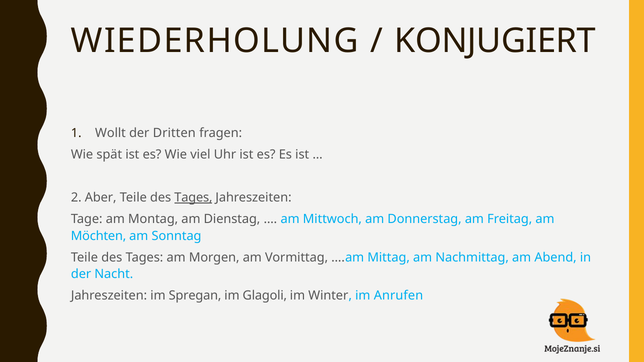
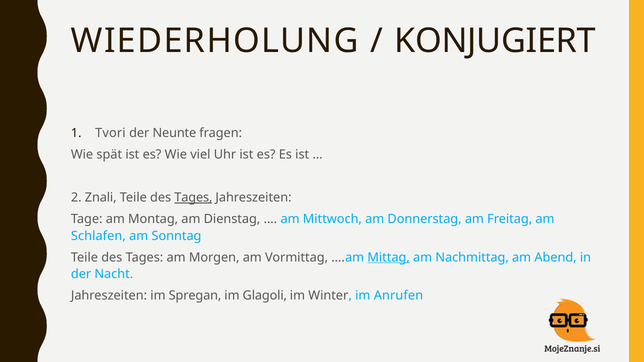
Wollt: Wollt -> Tvori (110, 133)
Dritten: Dritten -> Neunte (174, 133)
Aber: Aber -> Znali (101, 198)
Möchten: Möchten -> Schlafen (98, 236)
Mittag underline: none -> present (389, 258)
